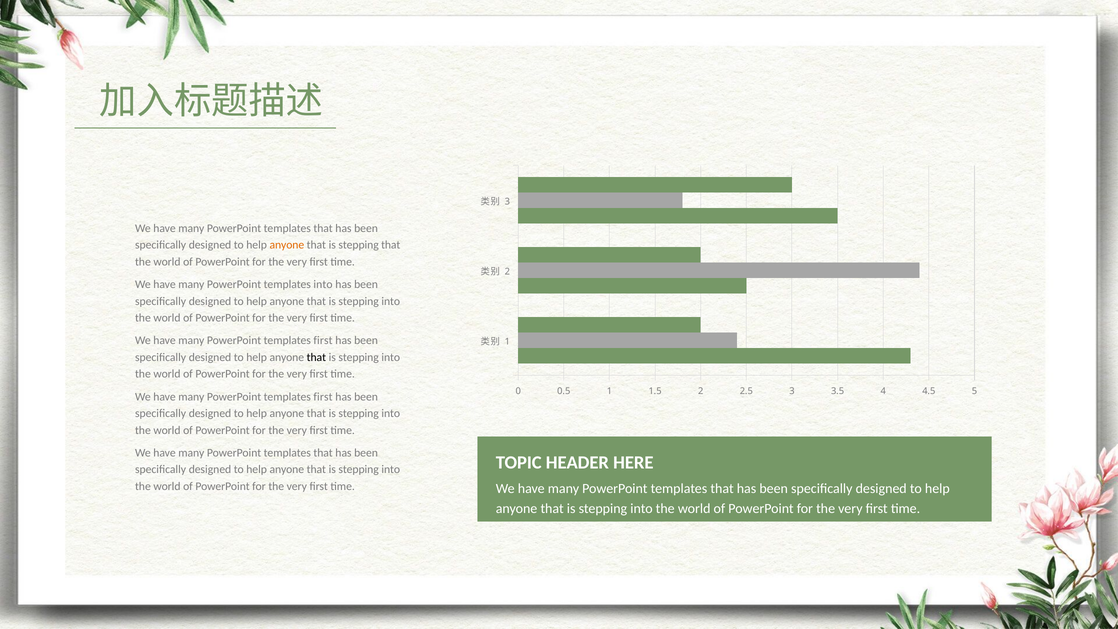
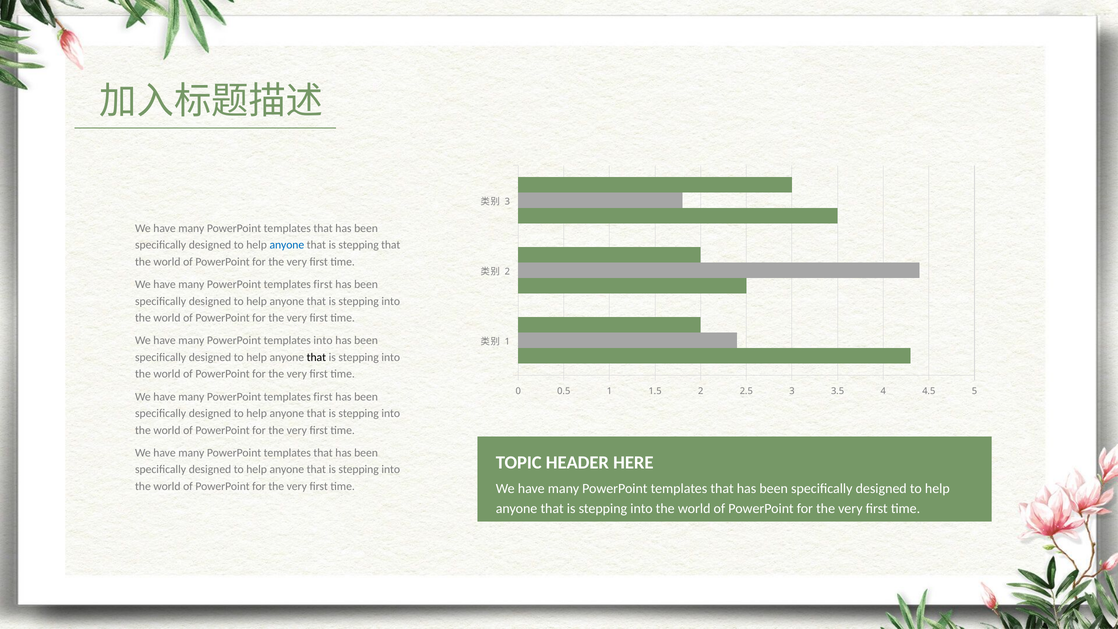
anyone colour: orange -> blue (287, 245)
into: into -> first (323, 284)
first: first -> into (323, 341)
